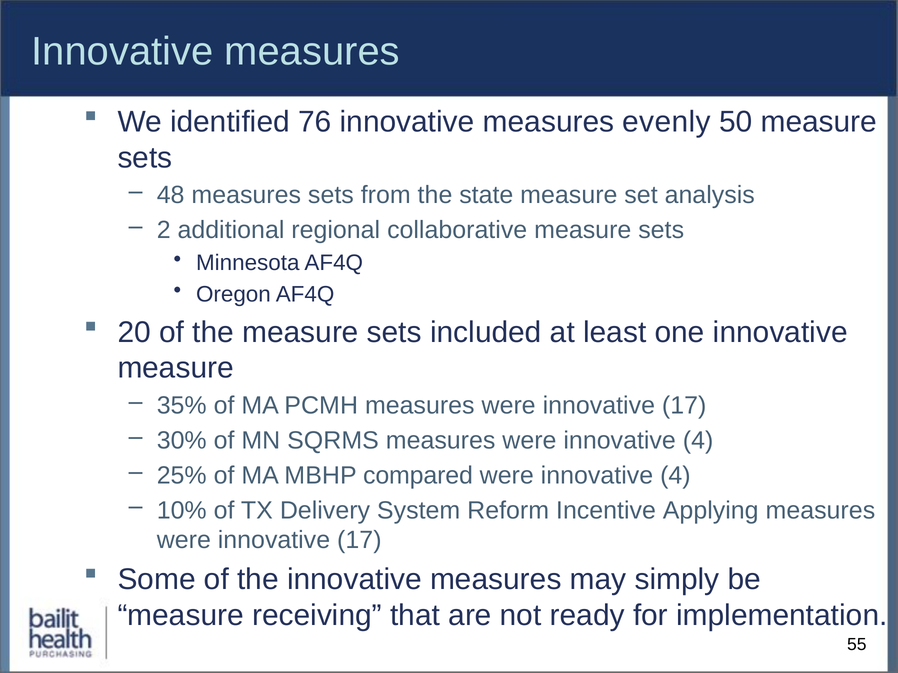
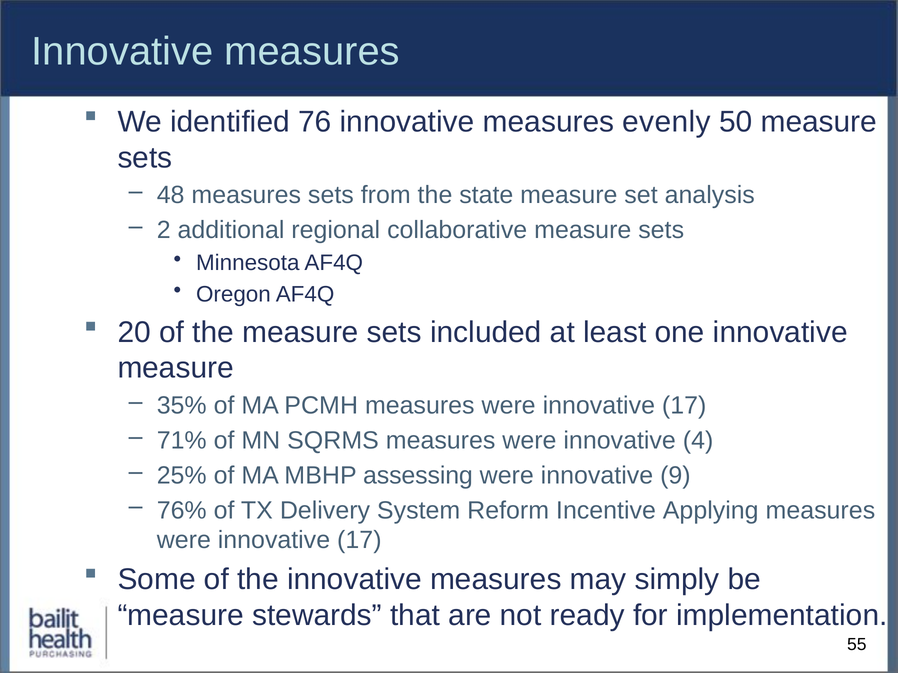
30%: 30% -> 71% (182, 441)
compared: compared -> assessing (418, 476)
4: 4 -> 9 (675, 476)
10%: 10% -> 76% (182, 511)
receiving: receiving -> stewards (317, 616)
